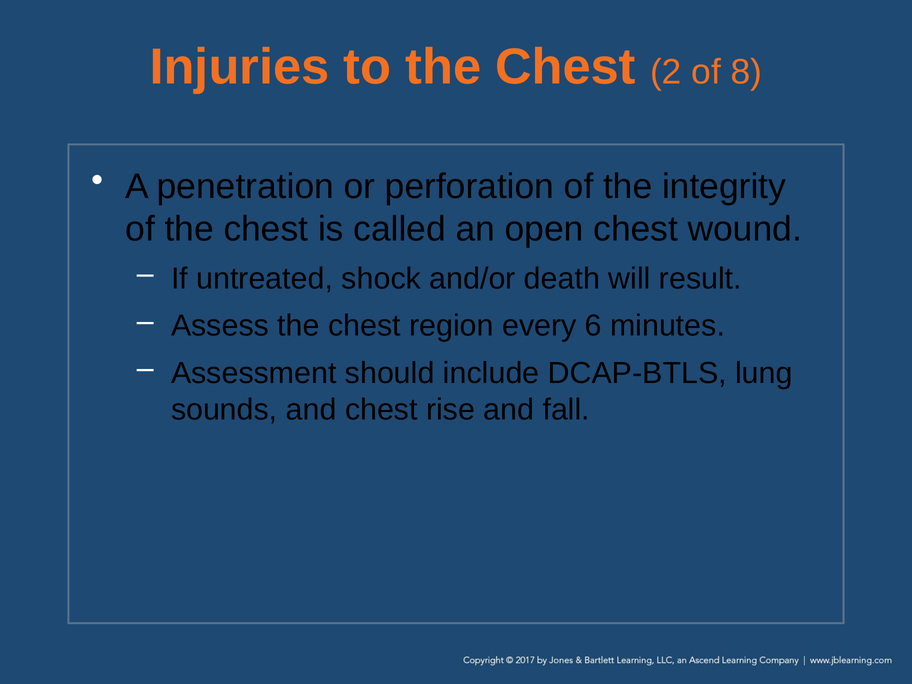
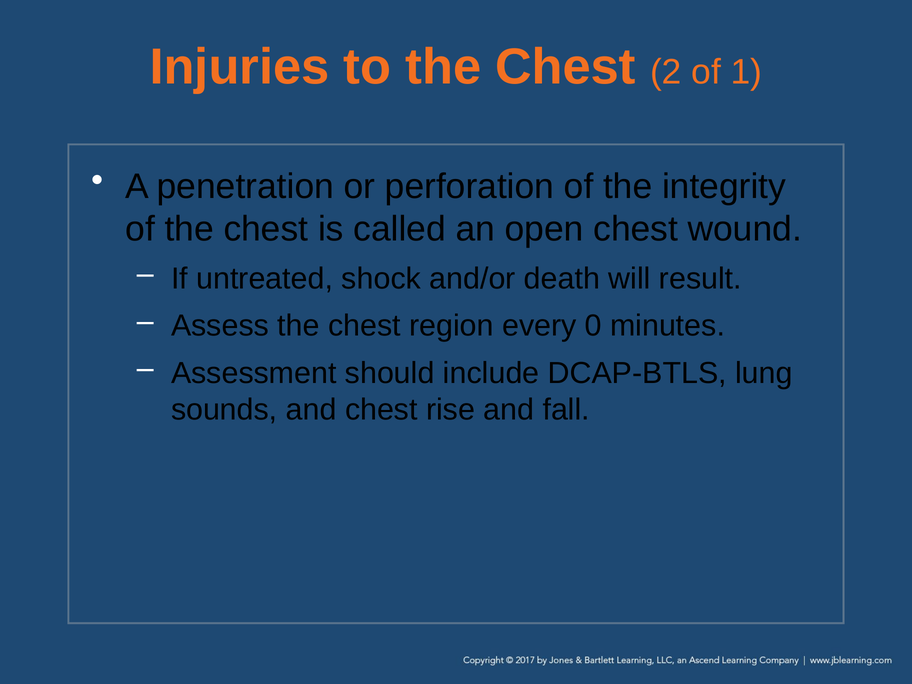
8: 8 -> 1 (746, 72)
6: 6 -> 0 (593, 326)
